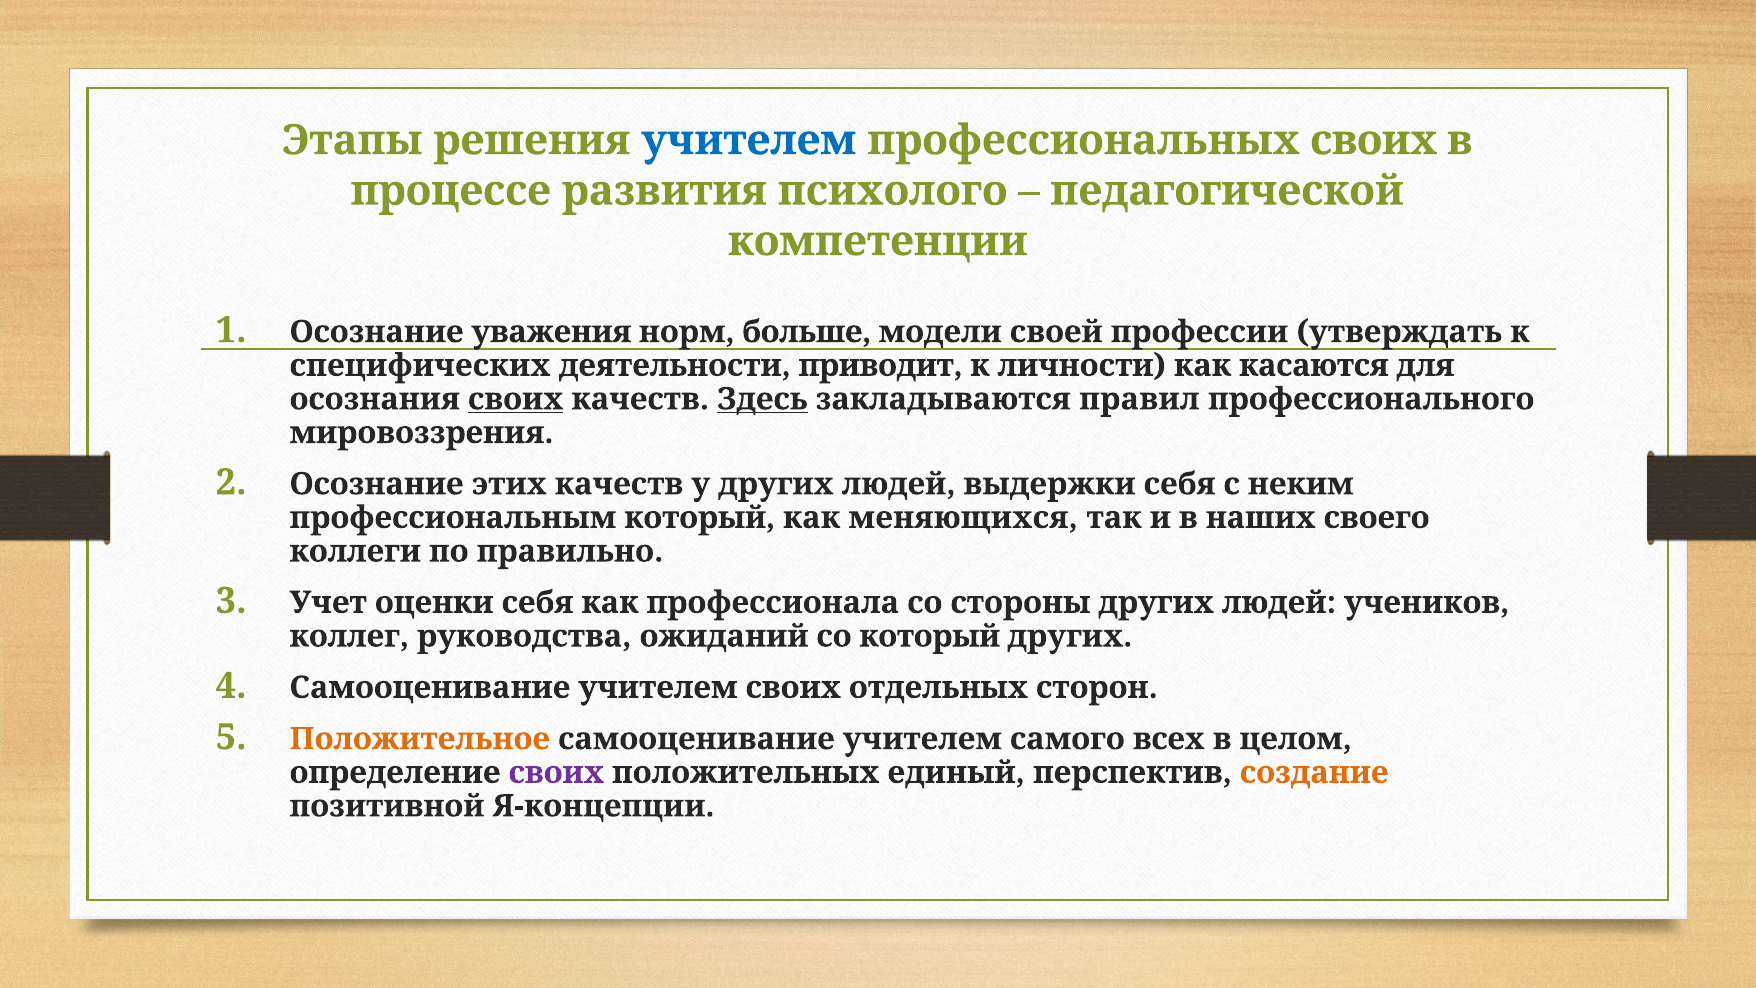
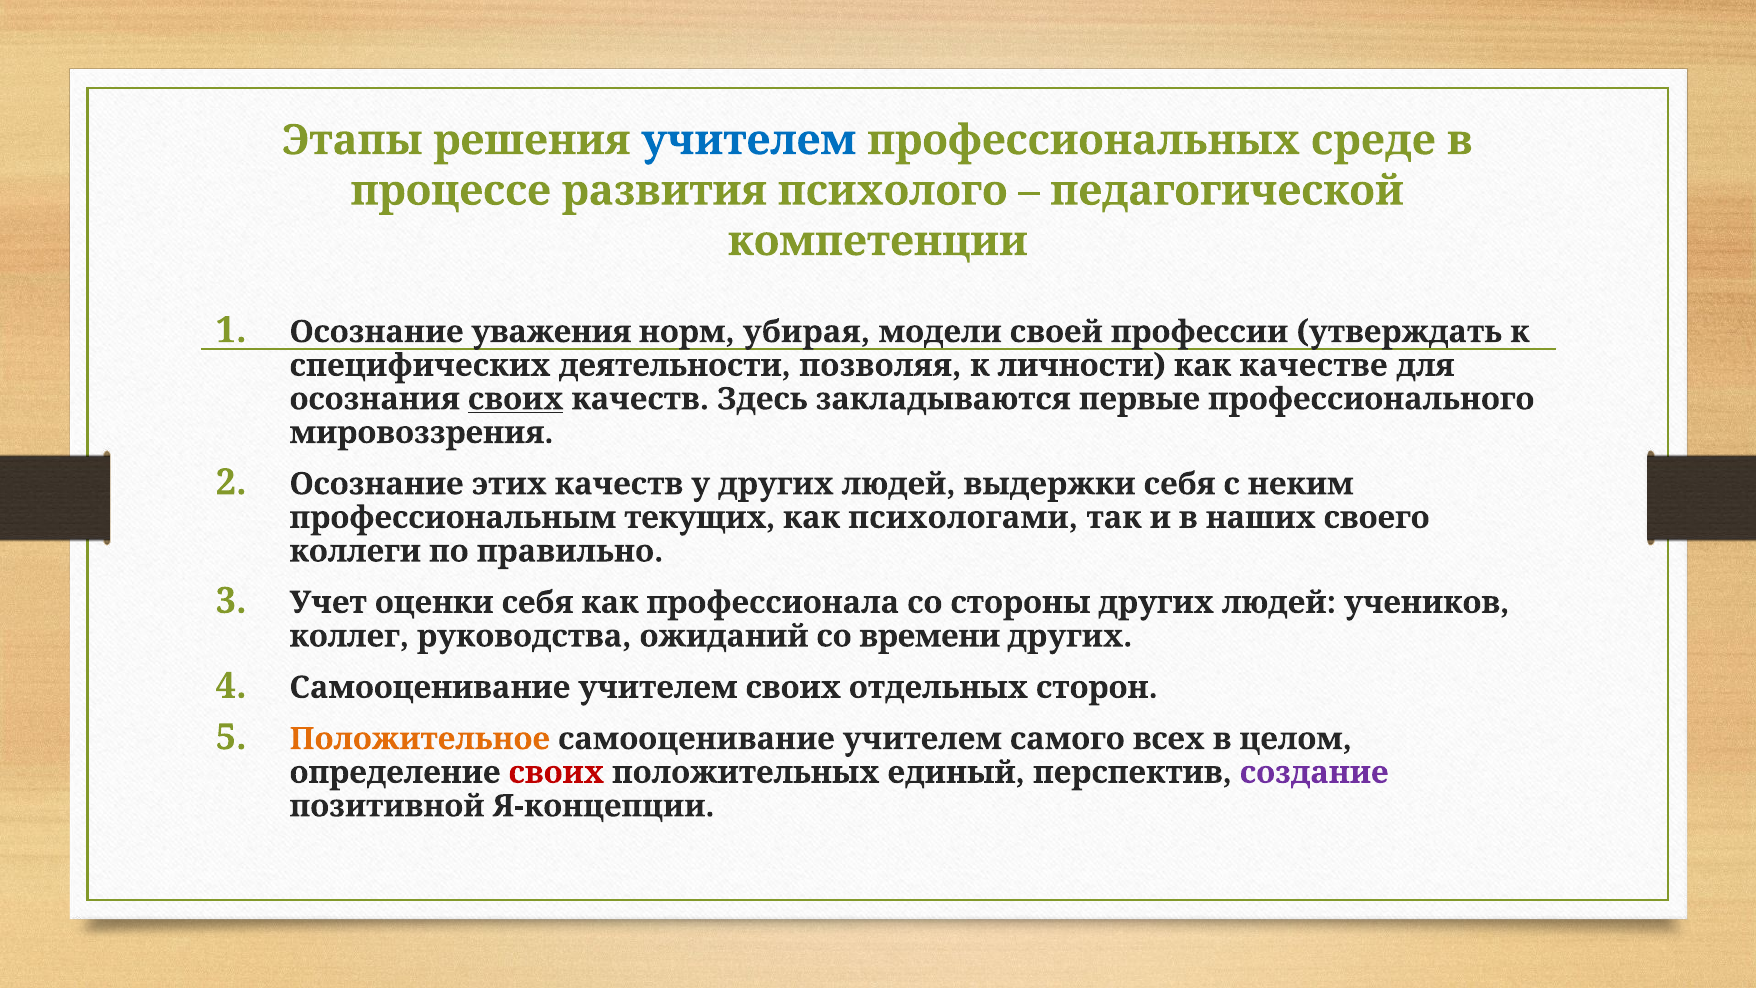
профессиональных своих: своих -> среде (1373, 140)
больше: больше -> убирая (806, 332)
приводит: приводит -> позволяя (880, 365)
касаются: касаются -> качестве (1314, 365)
Здесь underline: present -> none (762, 399)
правил: правил -> первые (1140, 399)
профессиональным который: который -> текущих (700, 518)
меняющихся: меняющихся -> психологами (963, 518)
со который: который -> времени (930, 636)
своих colour: purple -> red (556, 772)
создание colour: orange -> purple (1314, 772)
